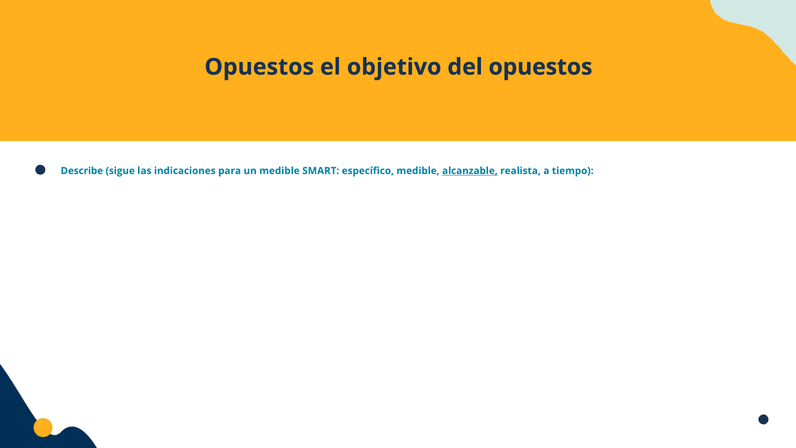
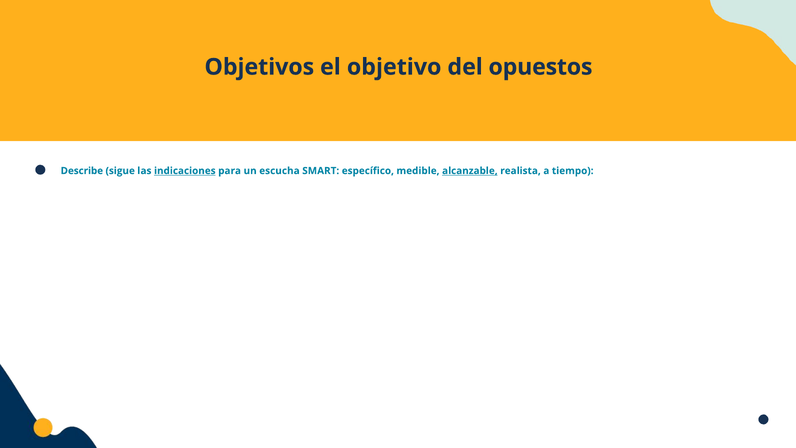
Opuestos: Opuestos -> Objetivos (259, 67)
indicaciones underline: none -> present (185, 171)
un medible: medible -> escucha (279, 171)
